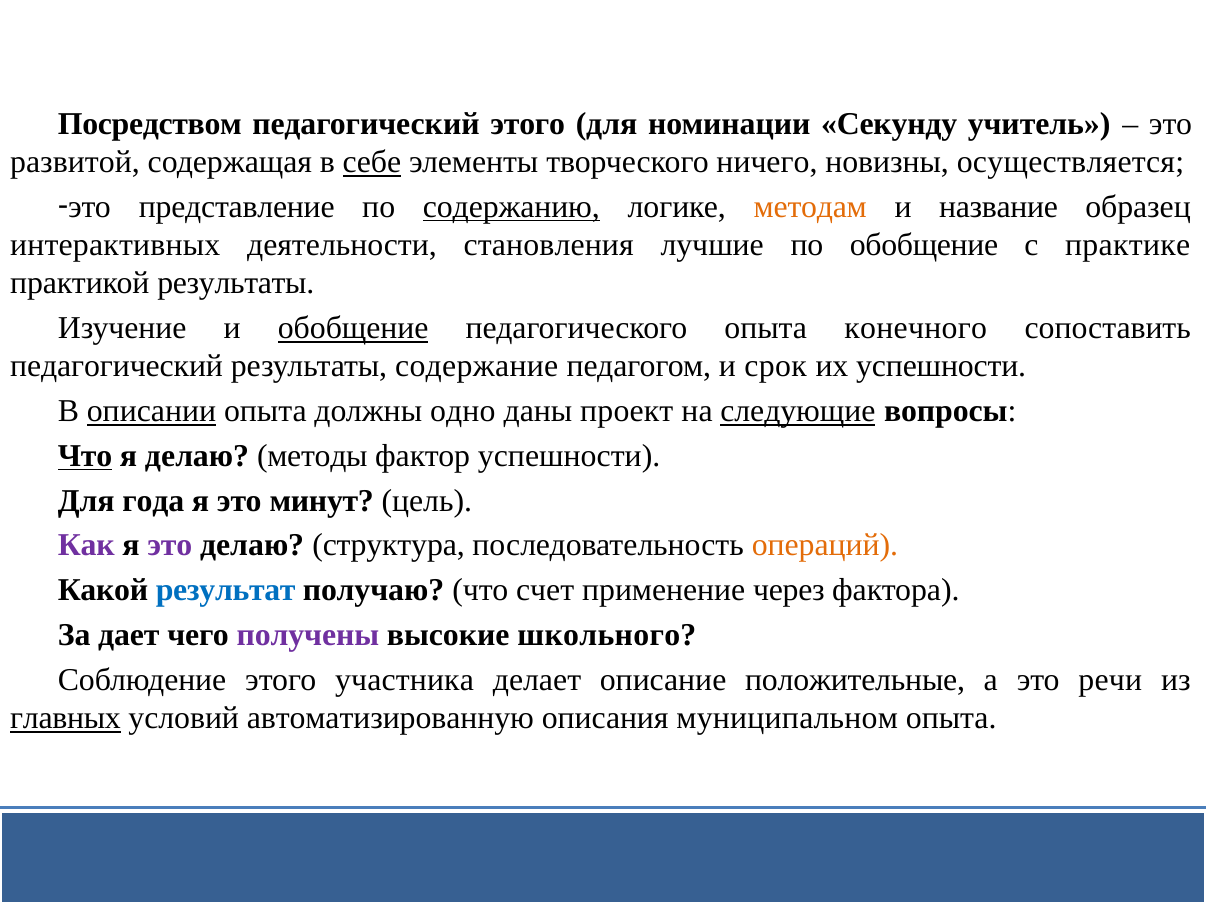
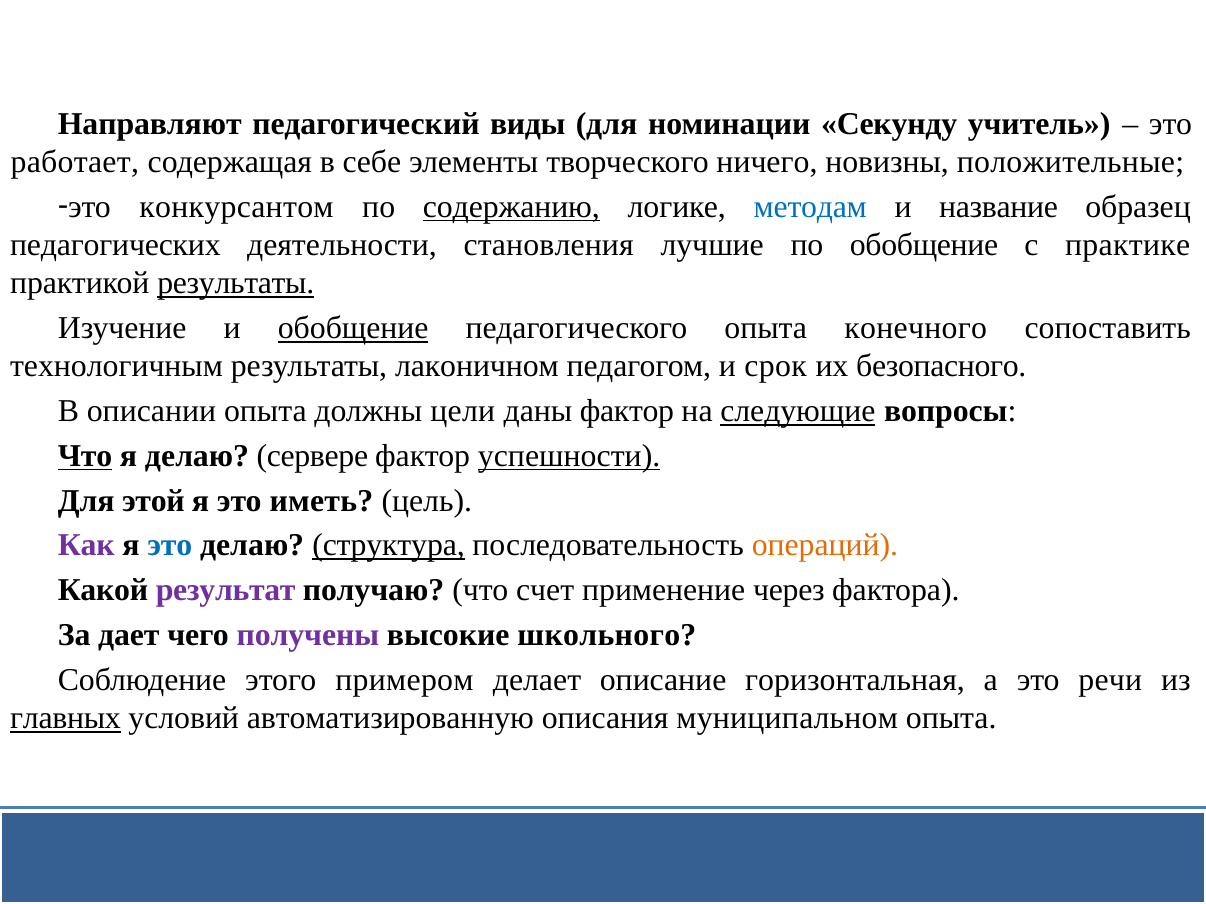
Посредством: Посредством -> Направляют (150, 124)
педагогический этого: этого -> виды (528, 124)
развитой: развитой -> работает (75, 162)
себе underline: present -> none (372, 162)
осуществляется: осуществляется -> положительные (1070, 162)
представление: представление -> конкурсантом (236, 207)
методам colour: orange -> blue (810, 207)
интерактивных: интерактивных -> педагогических (115, 245)
результаты underline: none -> present (236, 283)
педагогический: педагогический -> технологичным (117, 366)
содержание: содержание -> лаконичном (477, 366)
их успешности: успешности -> безопасного (941, 366)
описании underline: present -> none (151, 411)
одно: одно -> цели (463, 411)
даны проект: проект -> фактор (627, 411)
методы: методы -> сервере (312, 456)
успешности underline: none -> present (569, 456)
года: года -> этой (153, 501)
минут: минут -> иметь (321, 501)
это colour: purple -> blue (170, 546)
структура underline: none -> present (389, 546)
результат colour: blue -> purple (226, 591)
участника: участника -> примером (404, 680)
положительные: положительные -> горизонтальная (855, 680)
